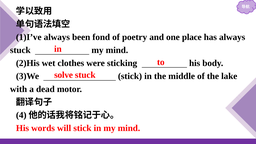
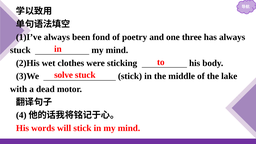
place: place -> three (192, 37)
